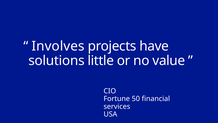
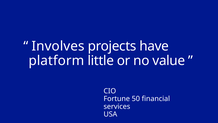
solutions: solutions -> platform (56, 60)
